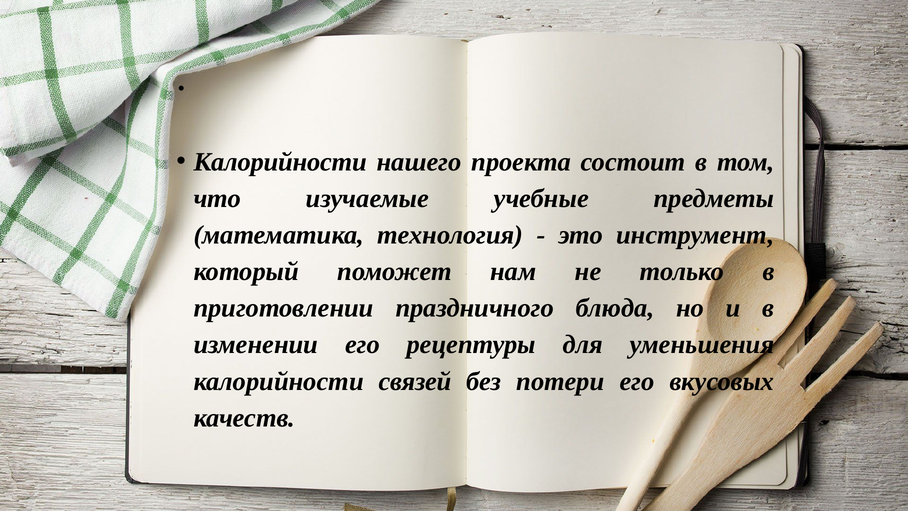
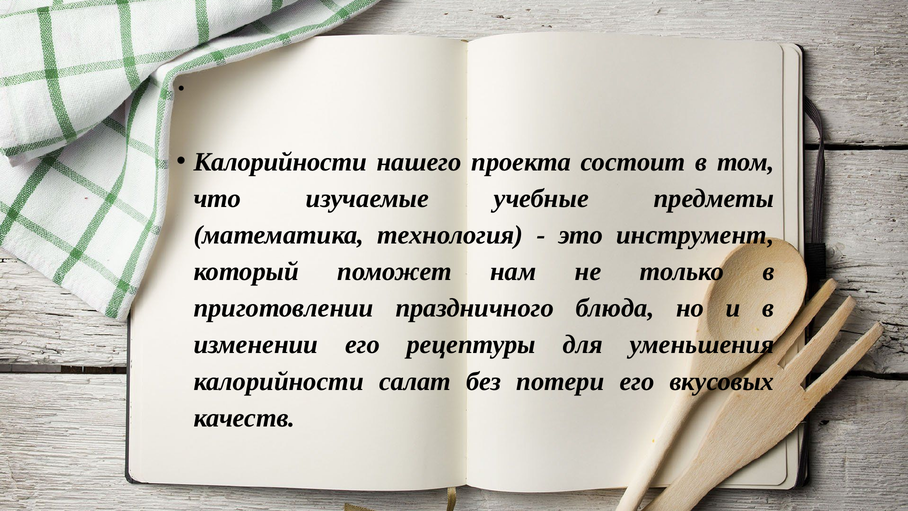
связей: связей -> салат (415, 381)
